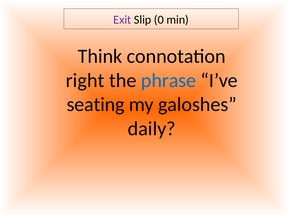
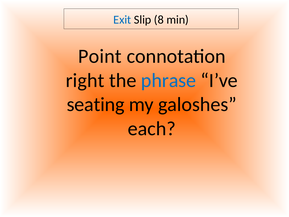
Exit colour: purple -> blue (122, 20)
0: 0 -> 8 (159, 20)
Think: Think -> Point (100, 56)
daily: daily -> each (152, 129)
